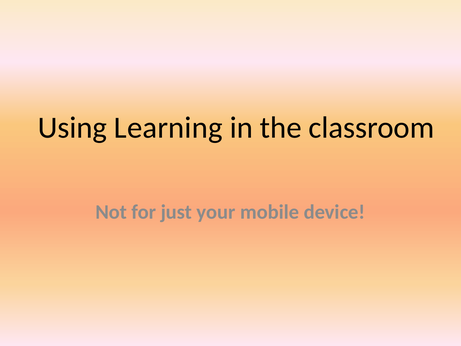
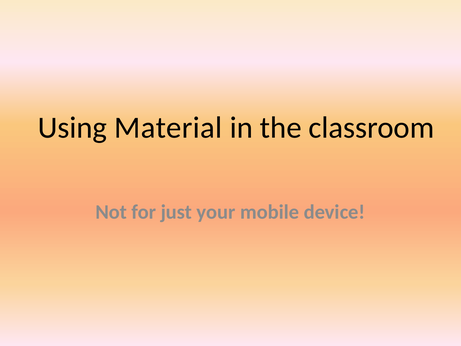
Learning: Learning -> Material (168, 127)
